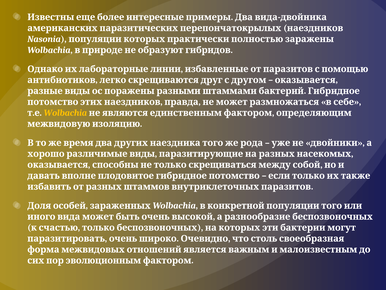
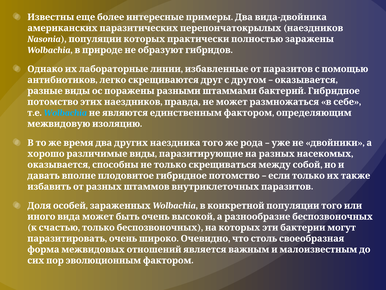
Wolbachia colour: yellow -> light blue (65, 113)
